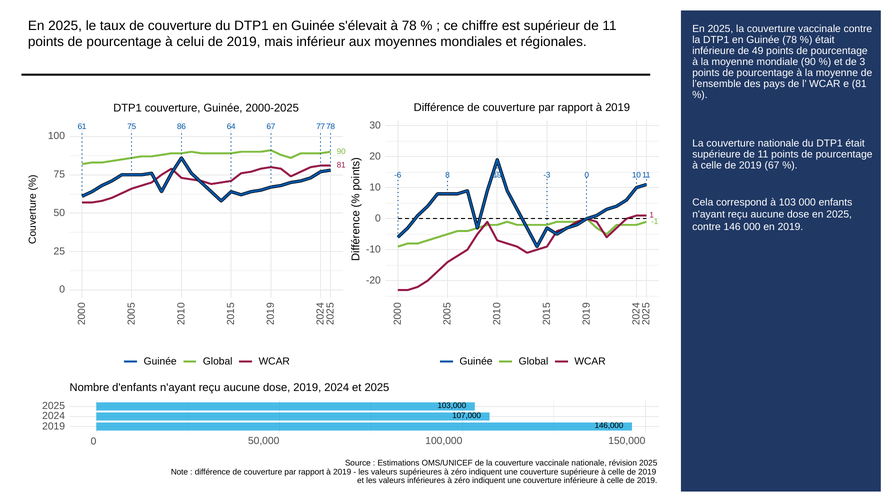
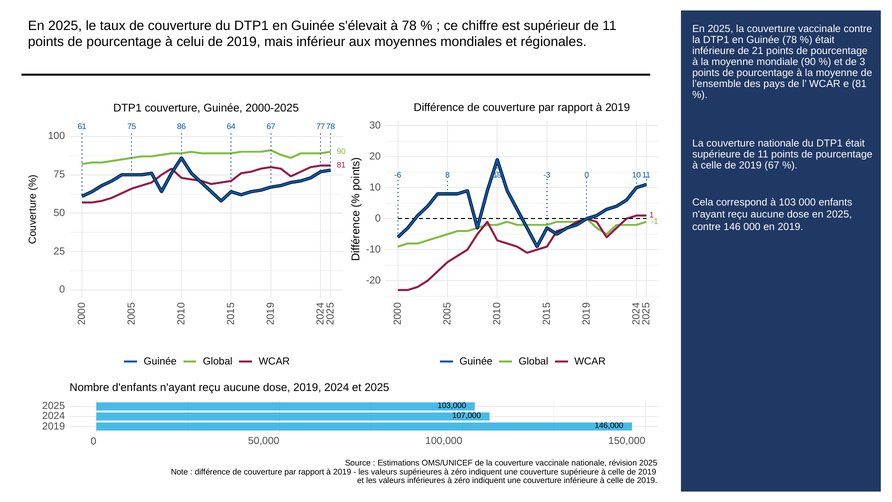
49: 49 -> 21 (758, 51)
